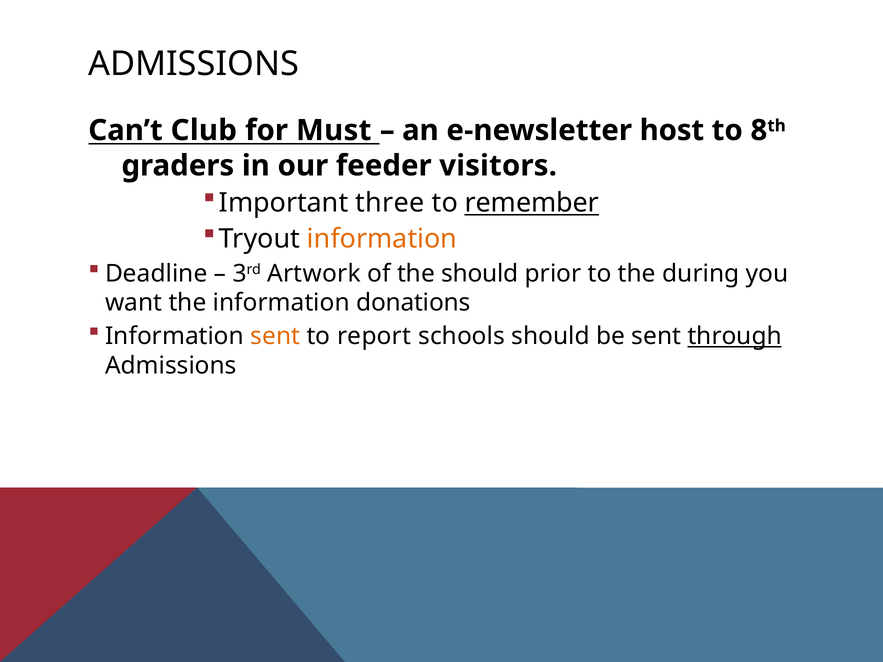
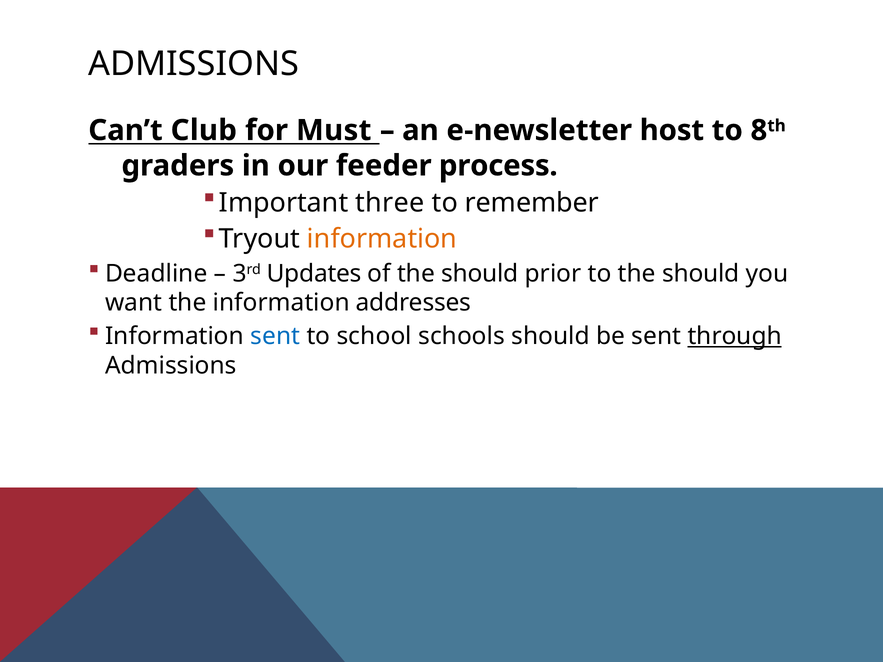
visitors: visitors -> process (498, 166)
remember underline: present -> none (532, 203)
Artwork: Artwork -> Updates (314, 274)
to the during: during -> should (701, 274)
donations: donations -> addresses (413, 303)
sent colour: orange -> blue (275, 336)
report: report -> school (374, 336)
